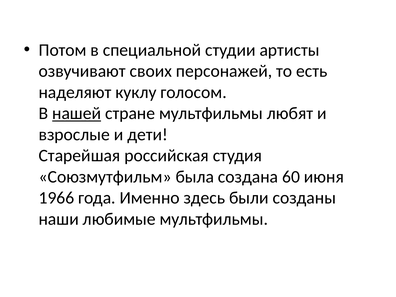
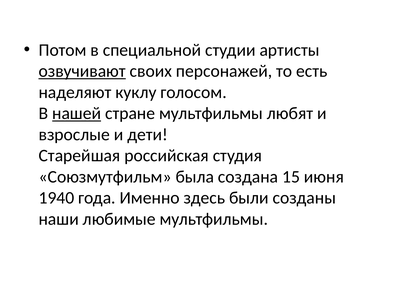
озвучивают underline: none -> present (82, 71)
60: 60 -> 15 (291, 177)
1966: 1966 -> 1940 (56, 198)
